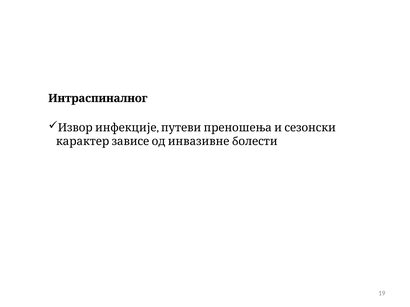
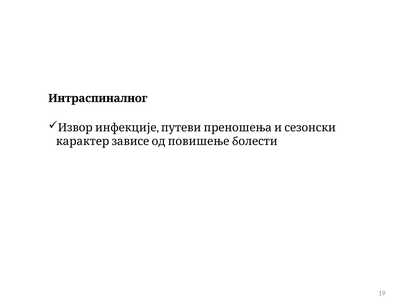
инвазивне: инвазивне -> повишење (199, 142)
